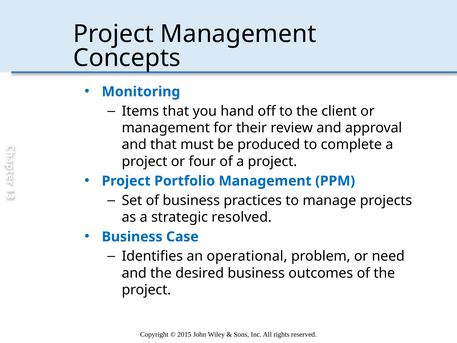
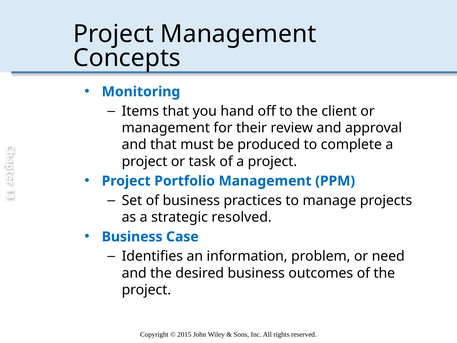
four: four -> task (202, 161)
operational: operational -> information (247, 256)
